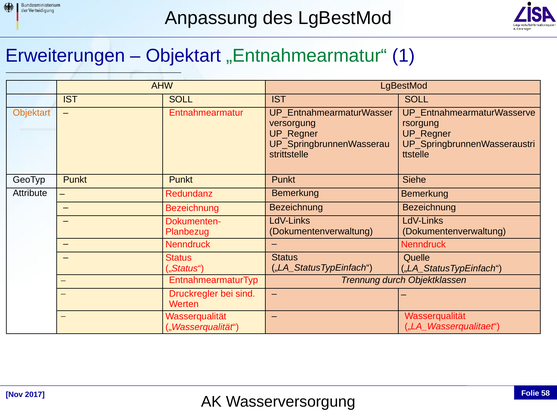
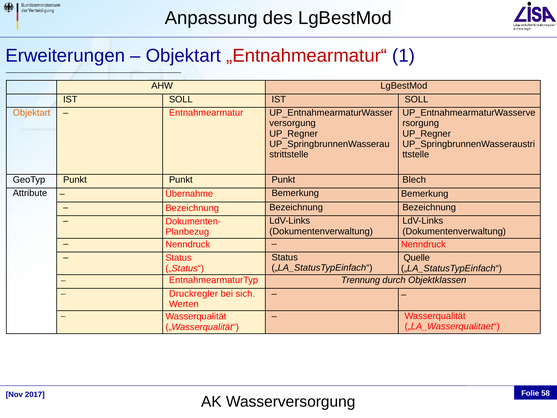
„Entnahmearmatur“ colour: green -> red (307, 56)
Siehe: Siehe -> Blech (414, 180)
Redundanz: Redundanz -> Übernahme (189, 194)
sind: sind -> sich (245, 294)
